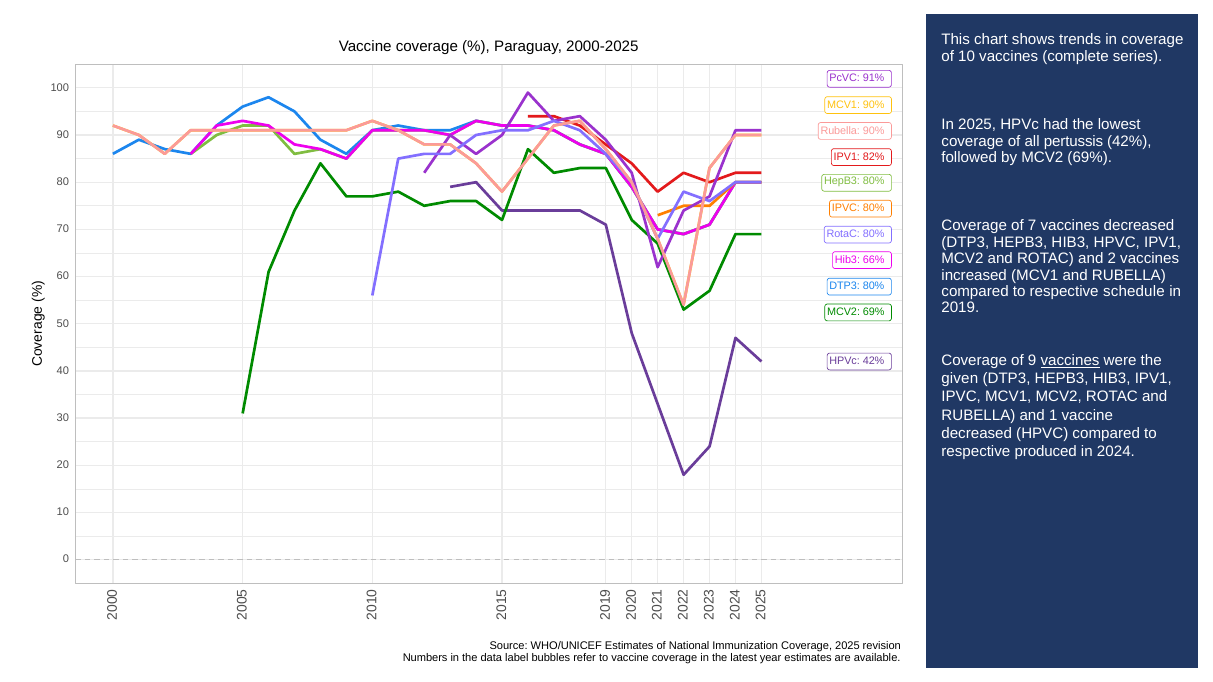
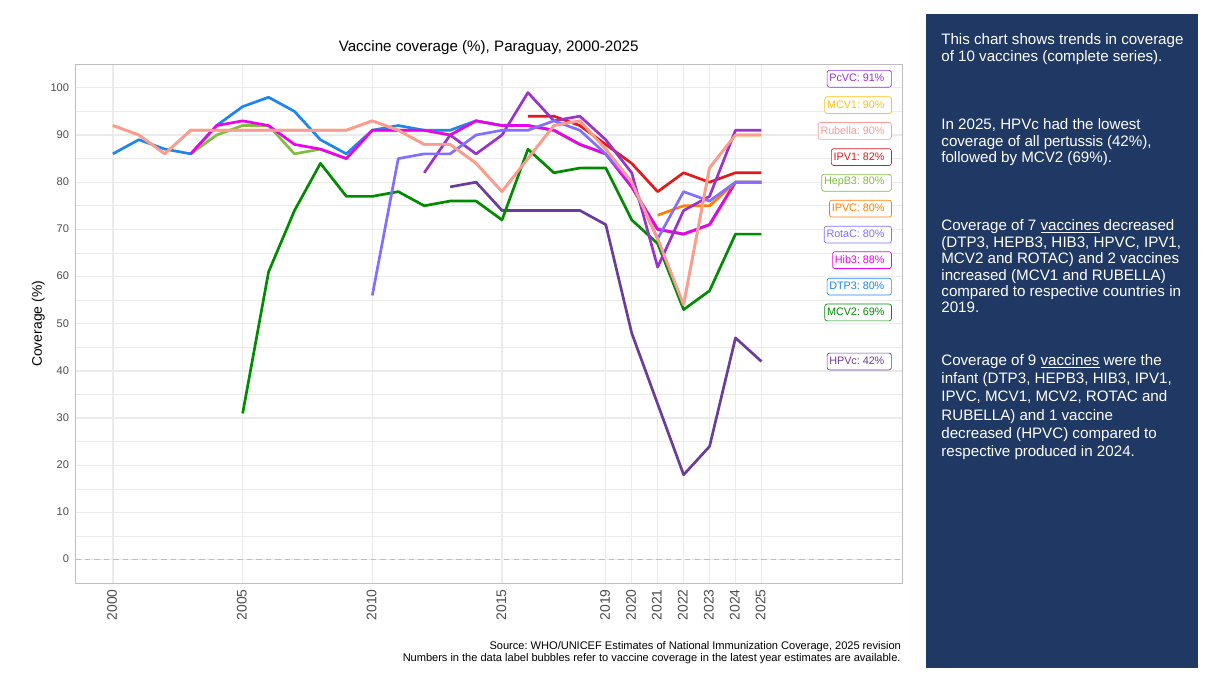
vaccines underline: none -> present (1070, 226)
66%: 66% -> 88% (874, 260)
schedule: schedule -> countries (1134, 292)
given: given -> infant (960, 379)
